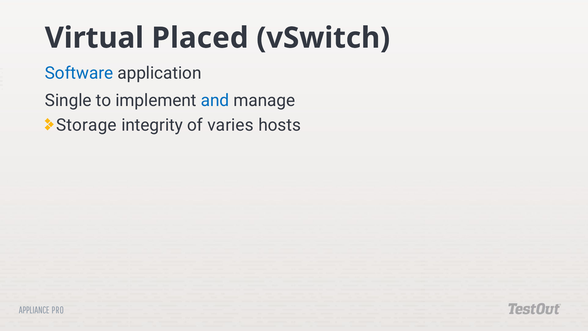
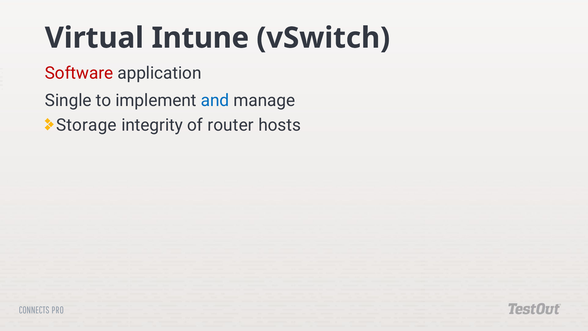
Placed: Placed -> Intune (200, 38)
Software colour: blue -> red (79, 73)
varies: varies -> router (231, 125)
APPLIANCE: APPLIANCE -> CONNECTS (34, 310)
